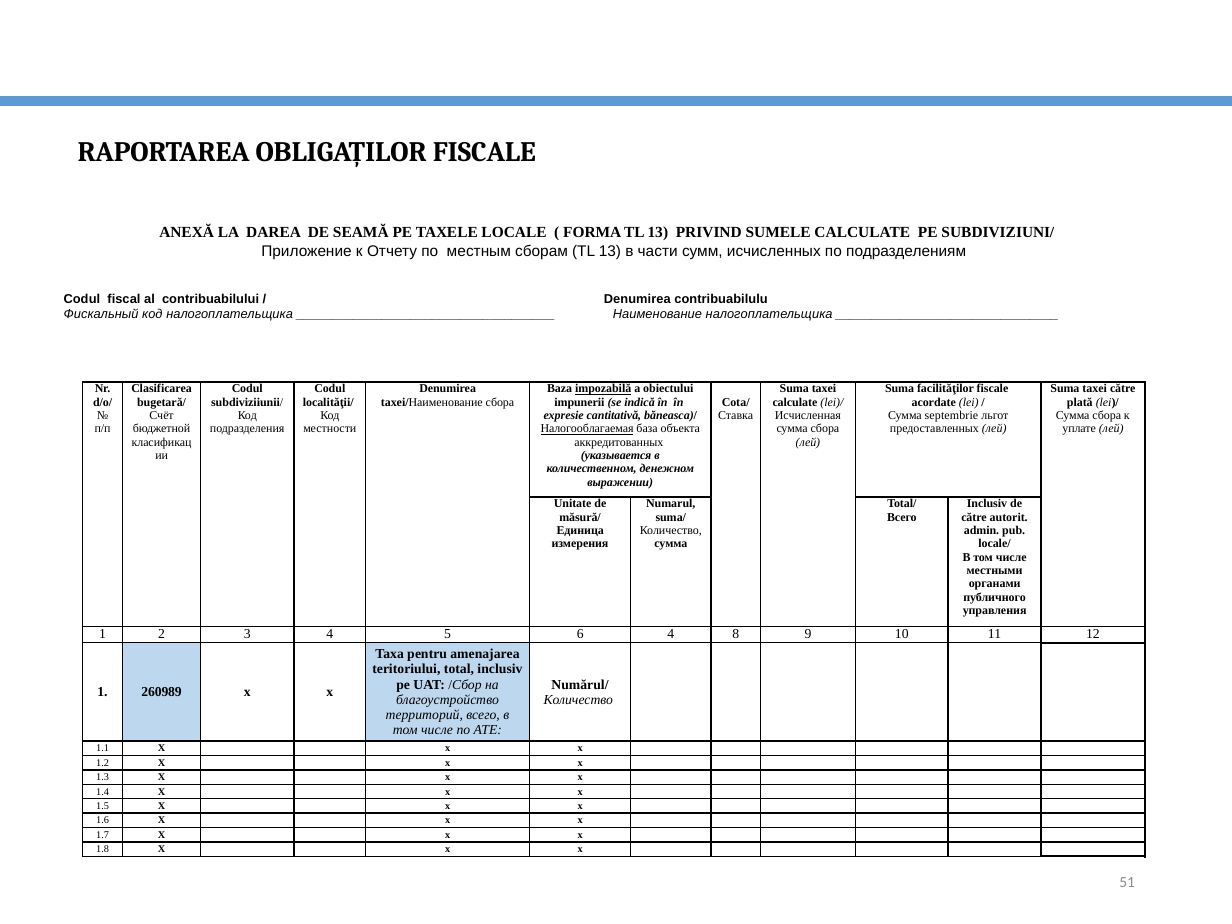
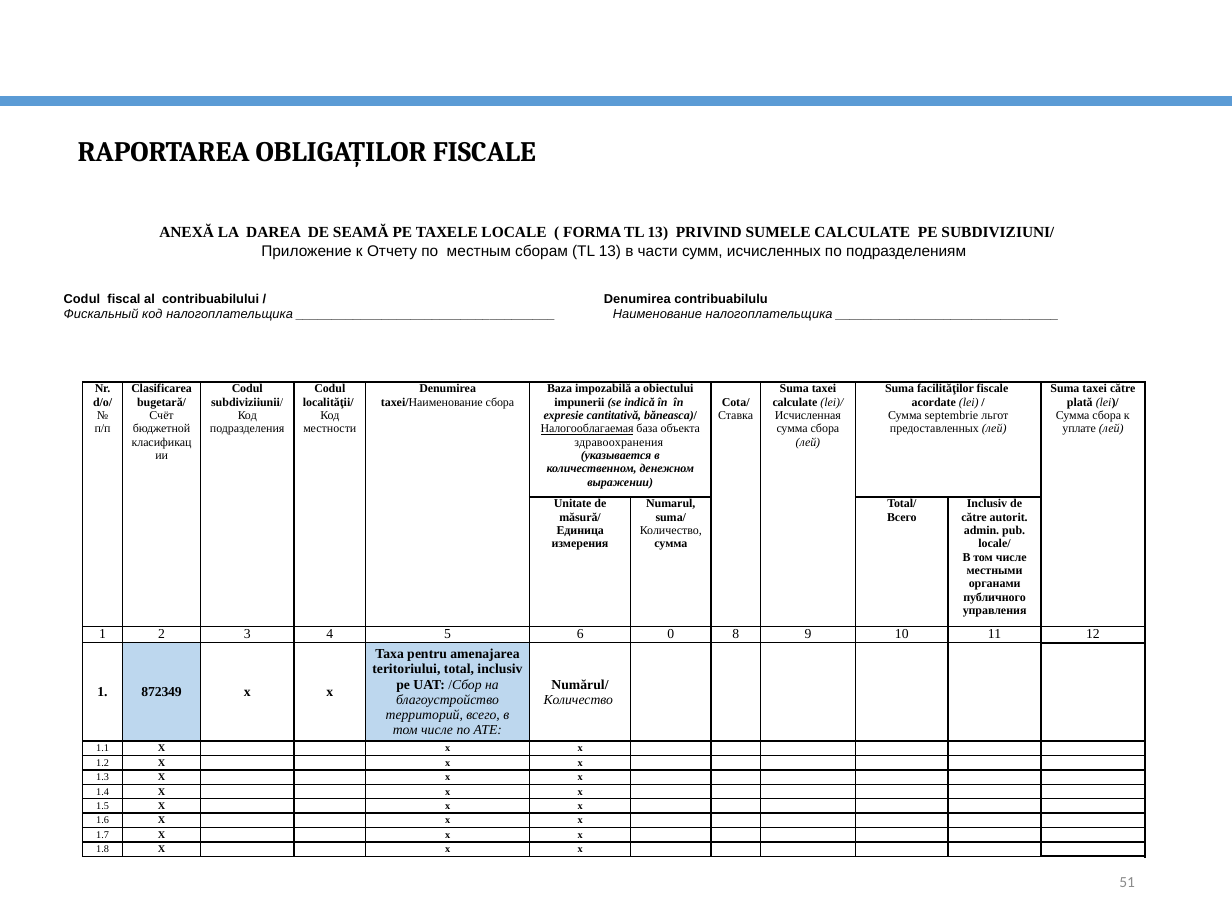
impozabilă underline: present -> none (603, 389)
аккредитованных: аккредитованных -> здравоохранения (619, 442)
6 4: 4 -> 0 (671, 634)
260989: 260989 -> 872349 (162, 692)
